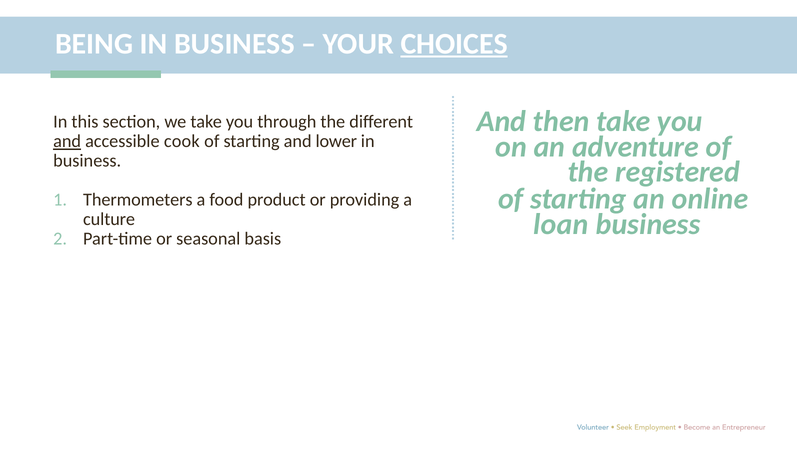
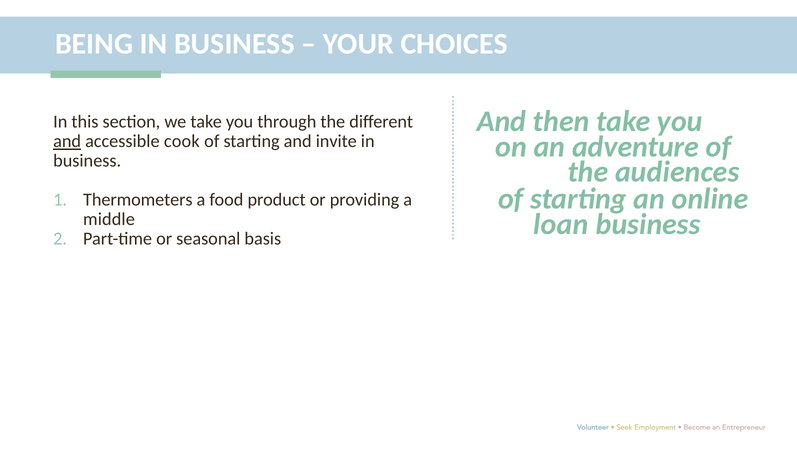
CHOICES underline: present -> none (454, 44)
lower: lower -> invite (336, 141)
registered: registered -> audiences (677, 172)
culture: culture -> middle (109, 219)
